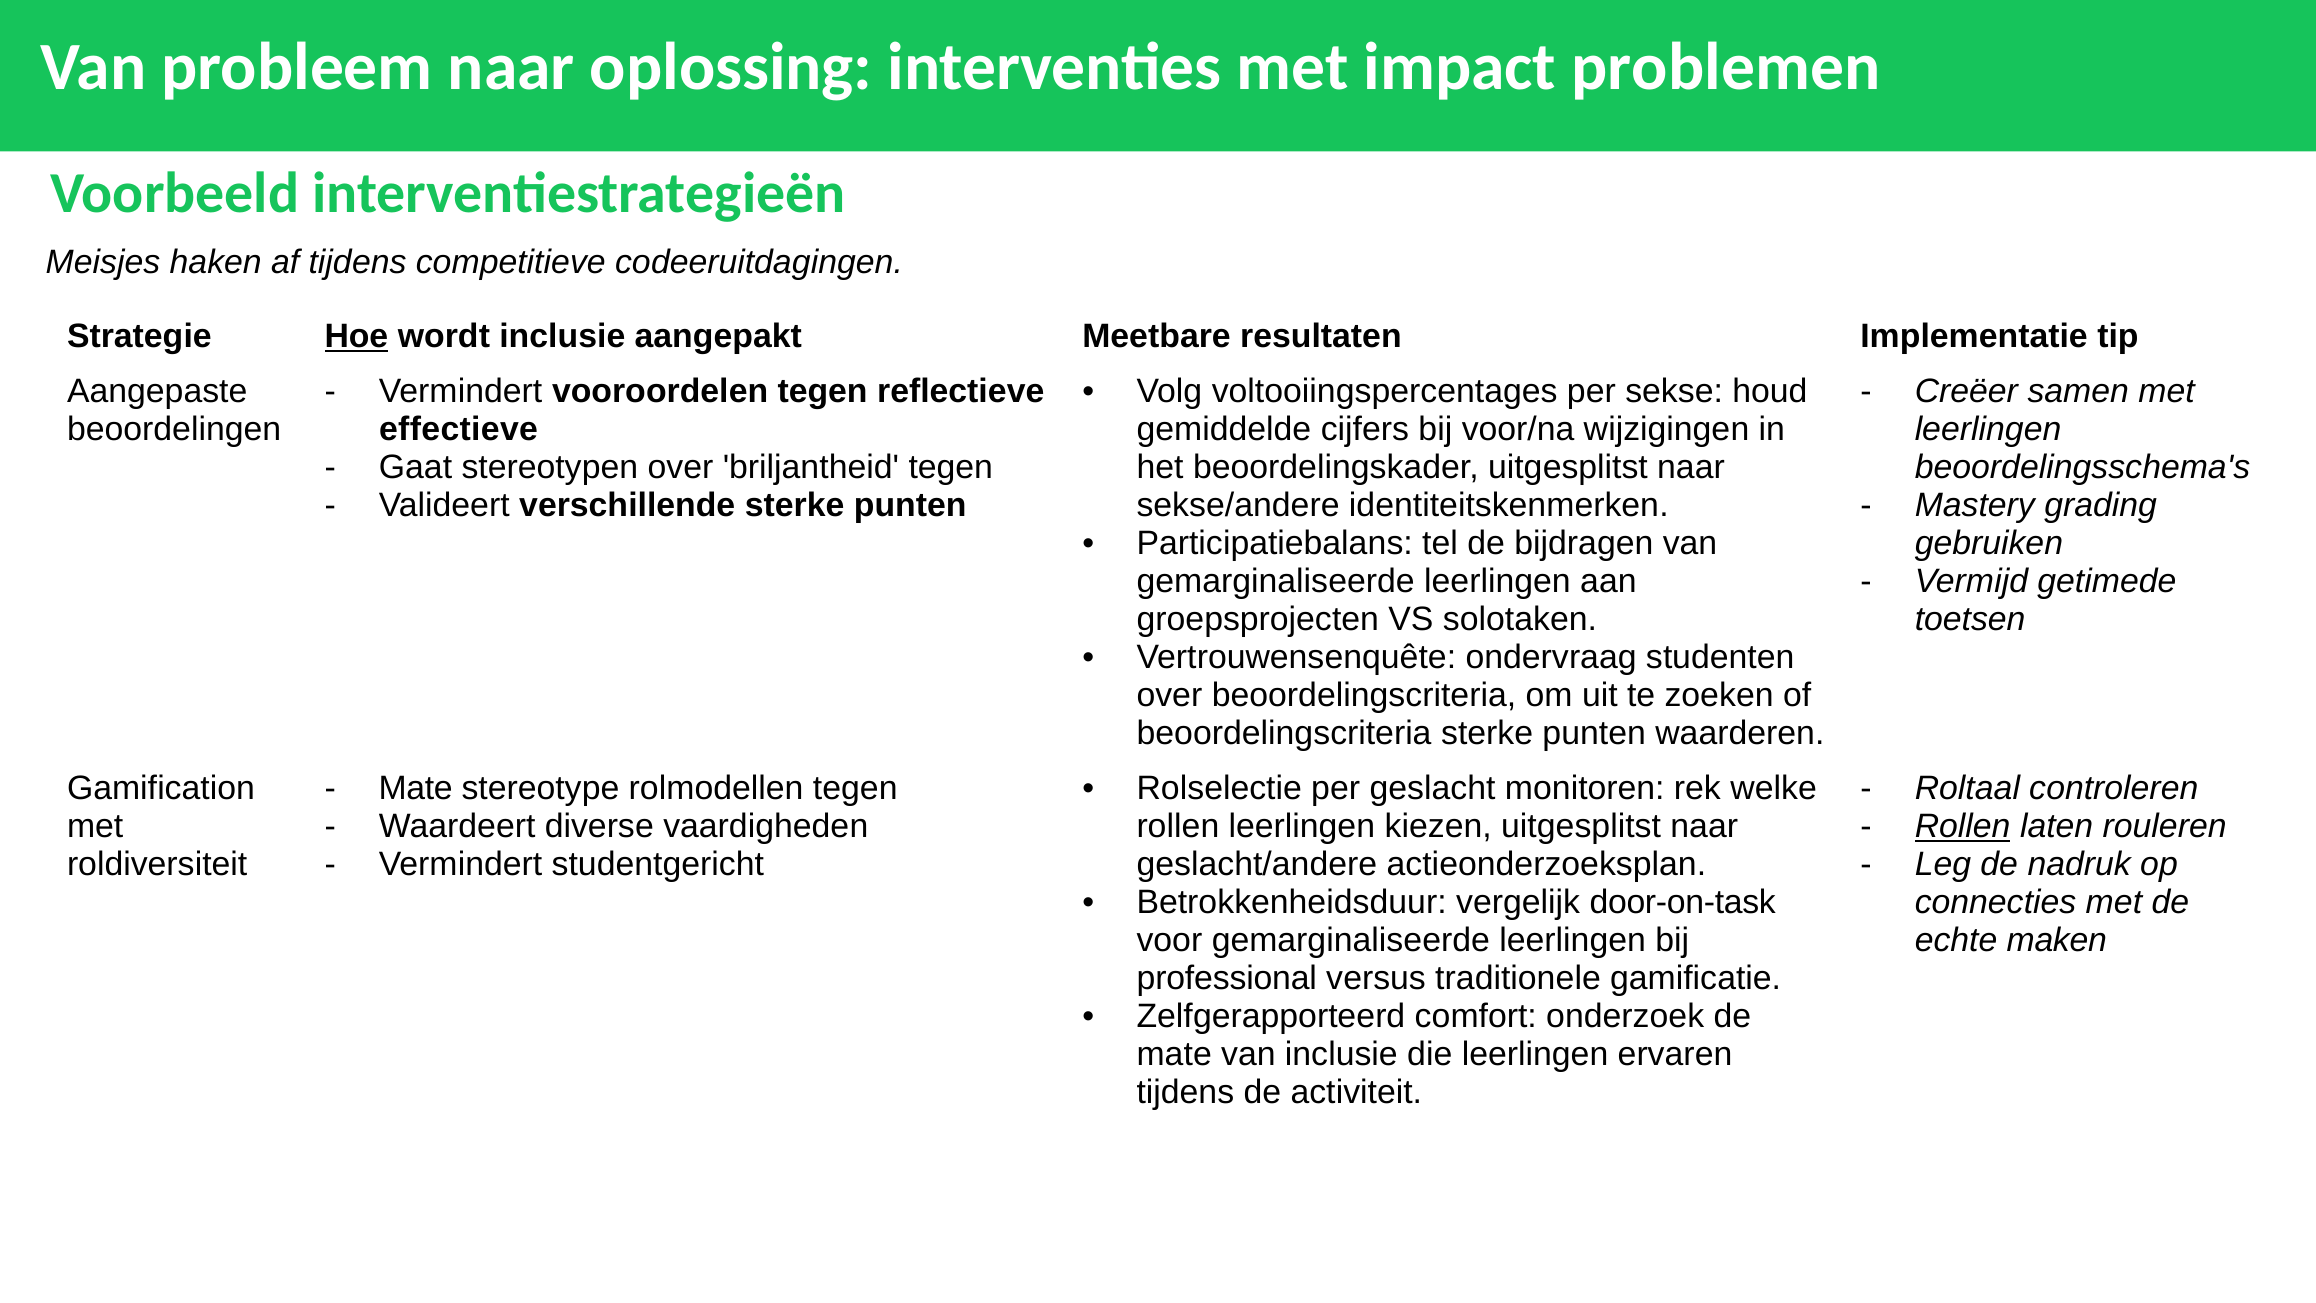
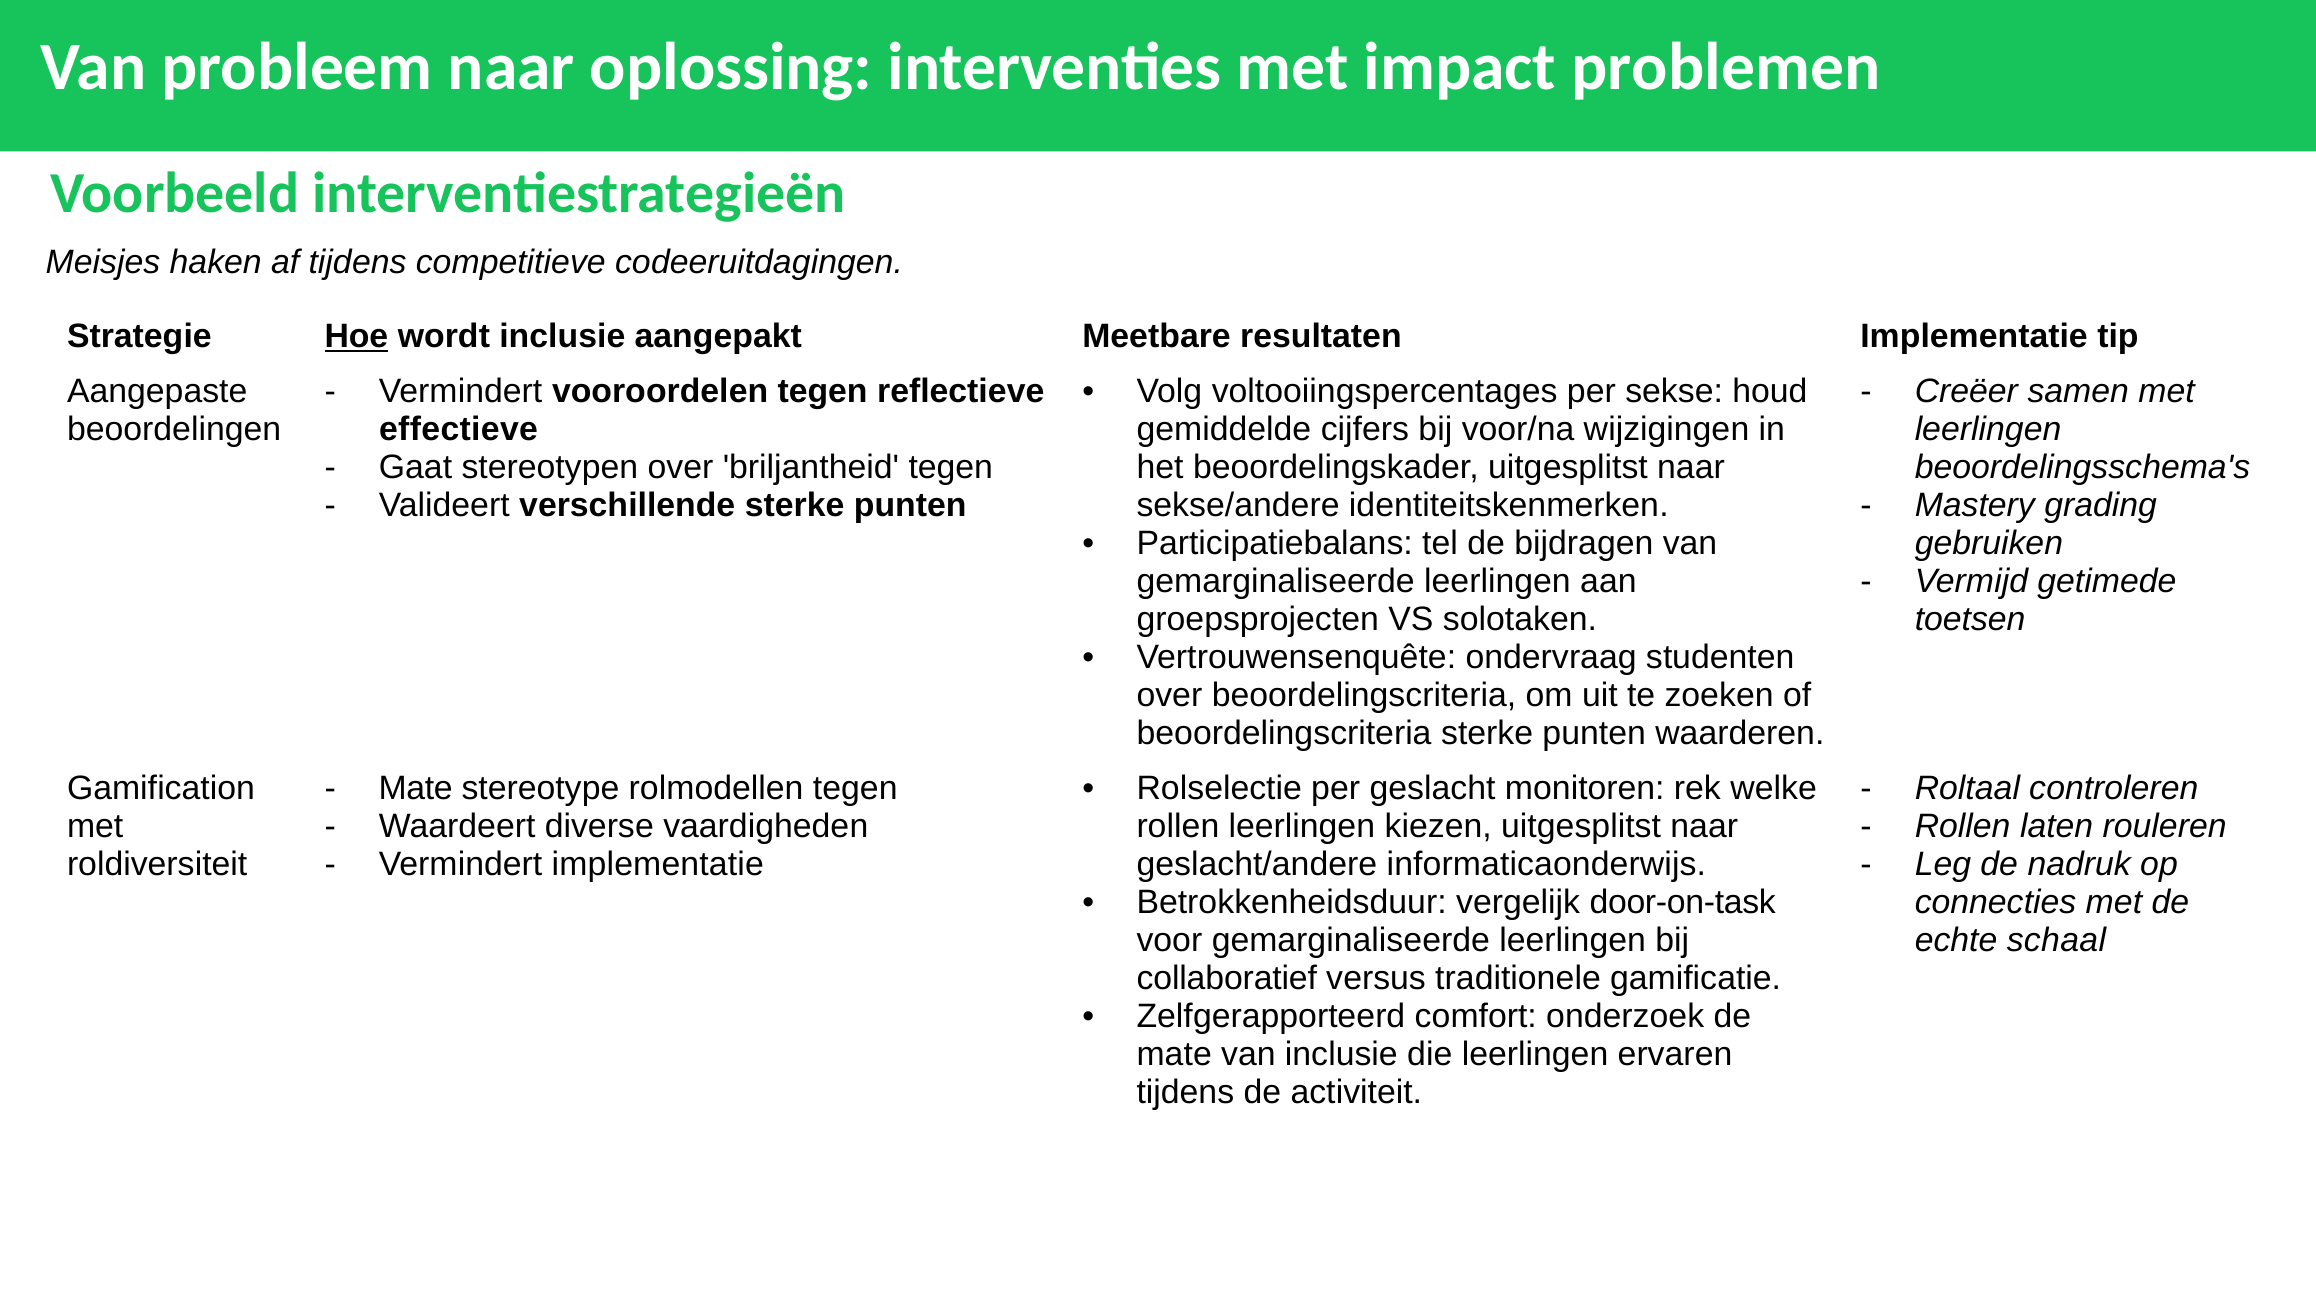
Rollen underline: present -> none (1963, 827)
Vermindert studentgericht: studentgericht -> implementatie (658, 865)
actieonderzoeksplan: actieonderzoeksplan -> informaticaonderwijs (1546, 865)
maken: maken -> schaal (2056, 940)
professional: professional -> collaboratief (1227, 978)
